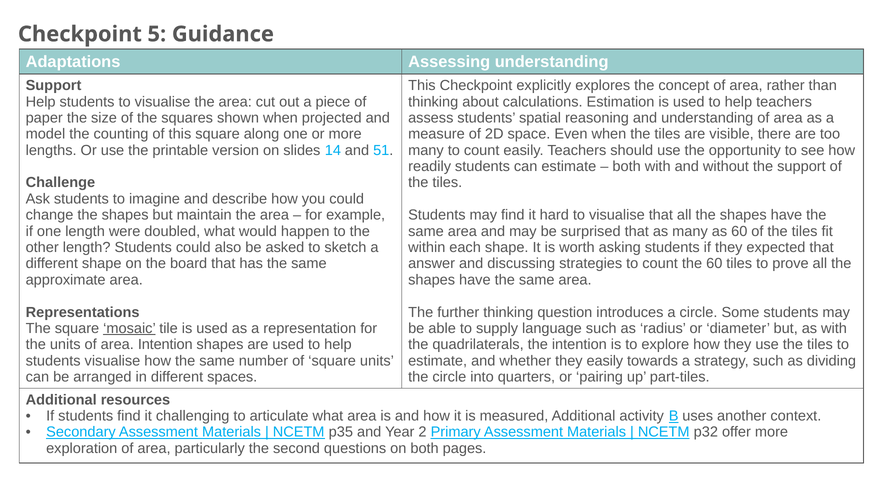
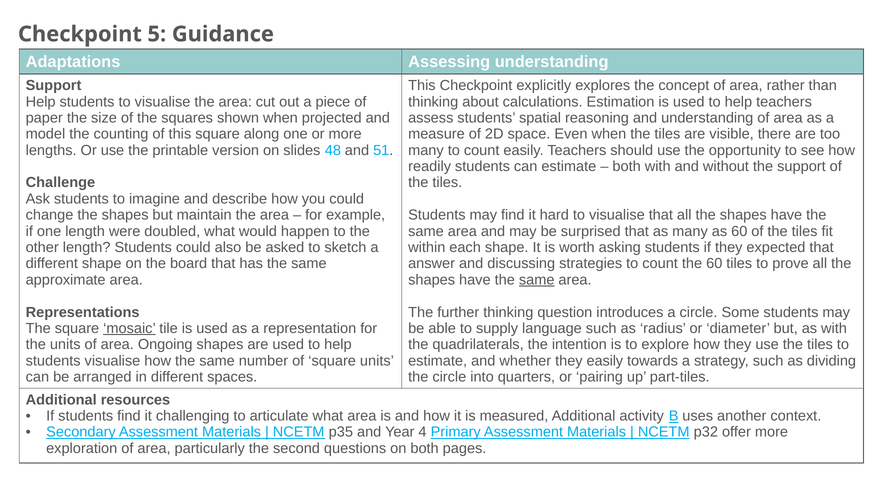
14: 14 -> 48 (333, 150)
same underline: none -> present (537, 280)
area Intention: Intention -> Ongoing (165, 345)
2: 2 -> 4 (423, 432)
